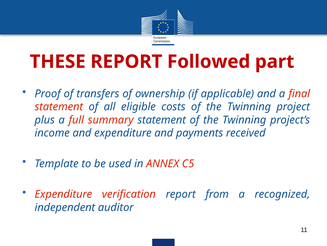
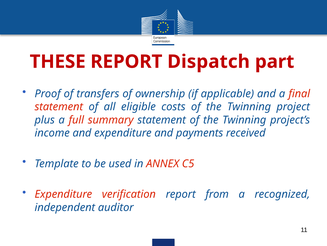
Followed: Followed -> Dispatch (209, 61)
